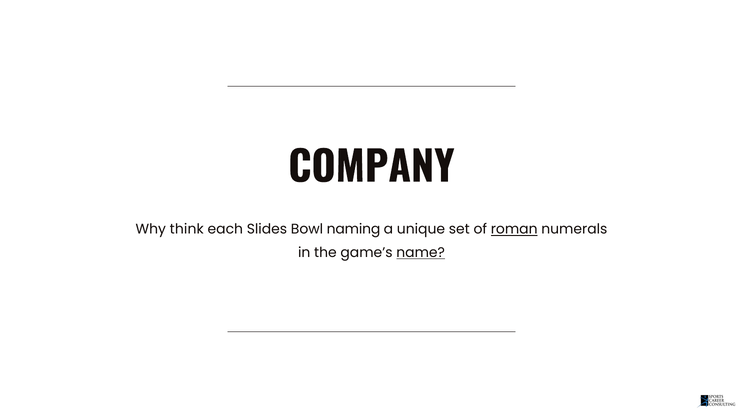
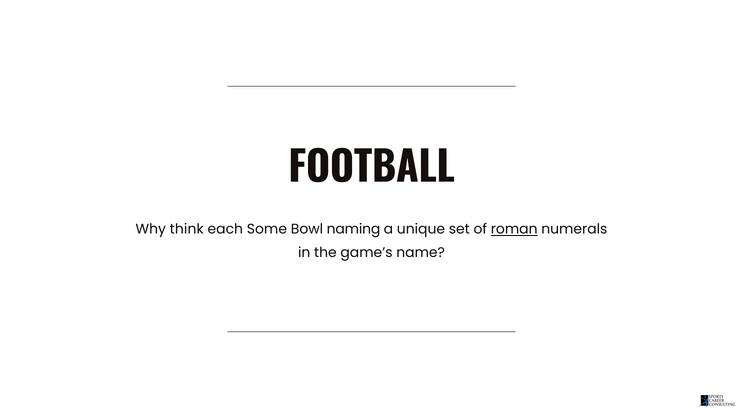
COMPANY: COMPANY -> FOOTBALL (372, 168)
Slides: Slides -> Some (267, 229)
name underline: present -> none (421, 253)
